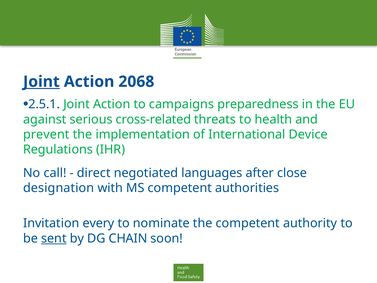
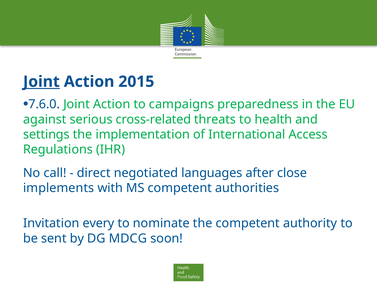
2068: 2068 -> 2015 (136, 82)
2.5.1: 2.5.1 -> 7.6.0 (44, 104)
prevent: prevent -> settings (46, 134)
Device: Device -> Access (308, 134)
designation: designation -> implements (59, 188)
sent underline: present -> none (54, 238)
CHAIN: CHAIN -> MDCG (128, 238)
